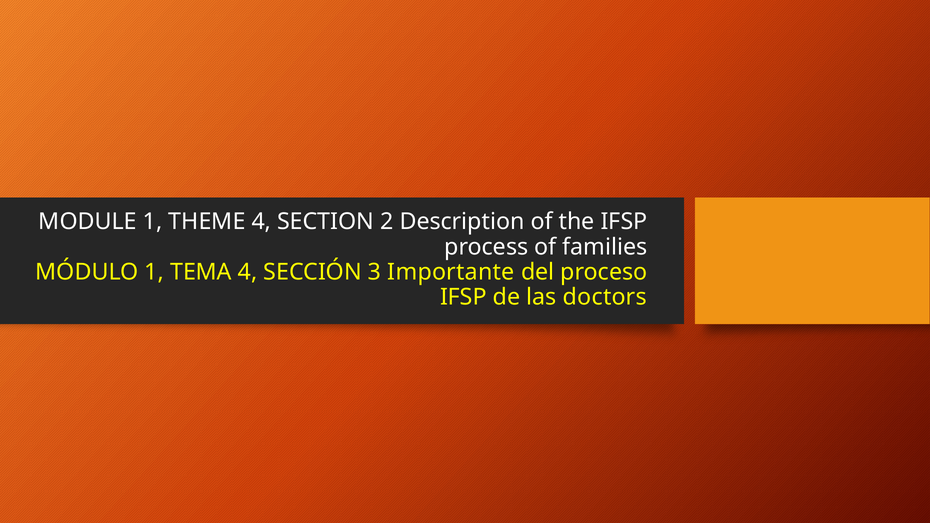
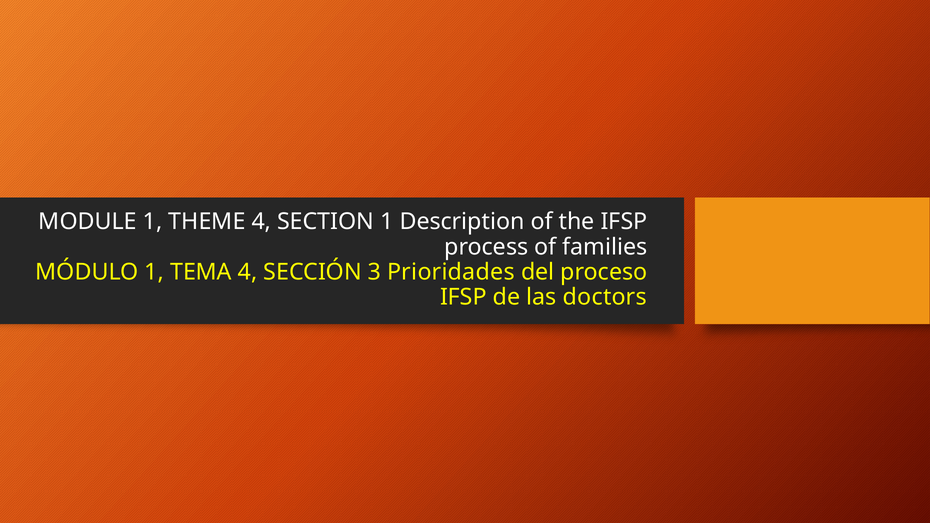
SECTION 2: 2 -> 1 (387, 222)
Importante: Importante -> Prioridades (451, 272)
